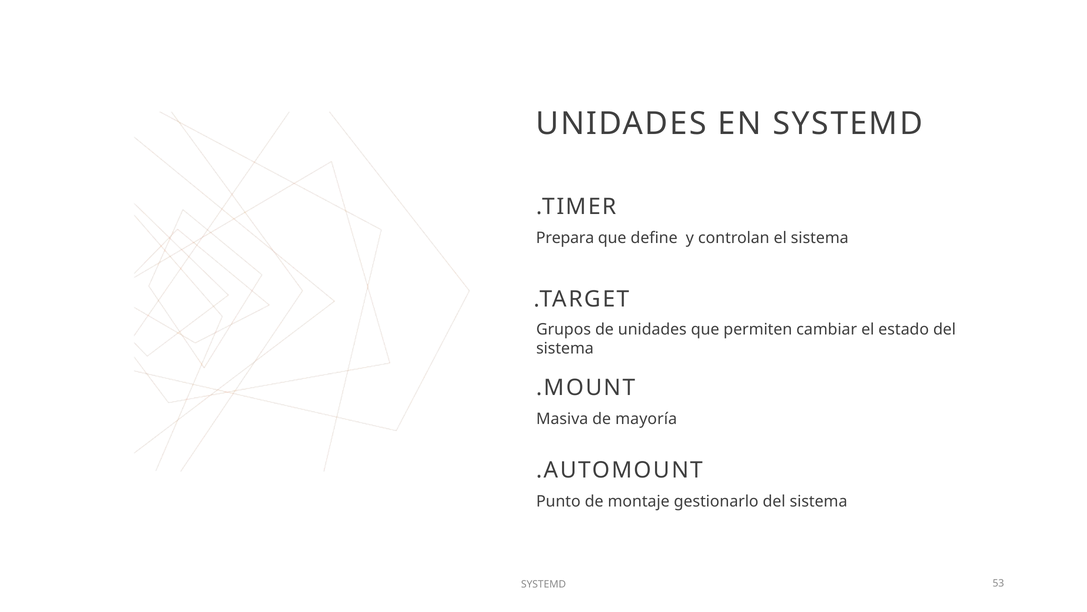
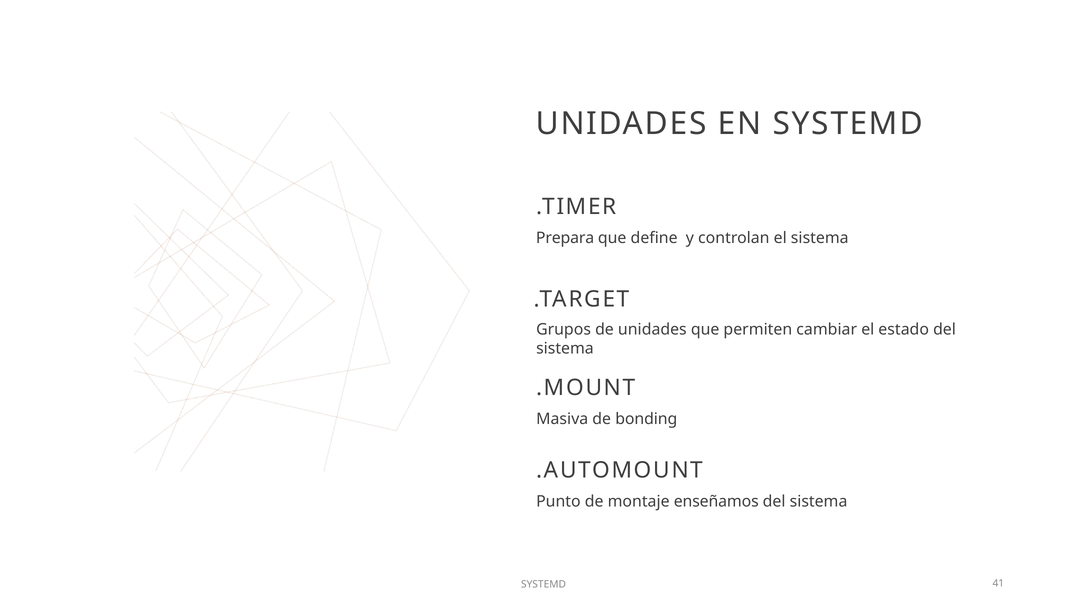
mayoría: mayoría -> bonding (646, 419)
gestionarlo: gestionarlo -> enseñamos (716, 501)
53: 53 -> 41 (998, 583)
